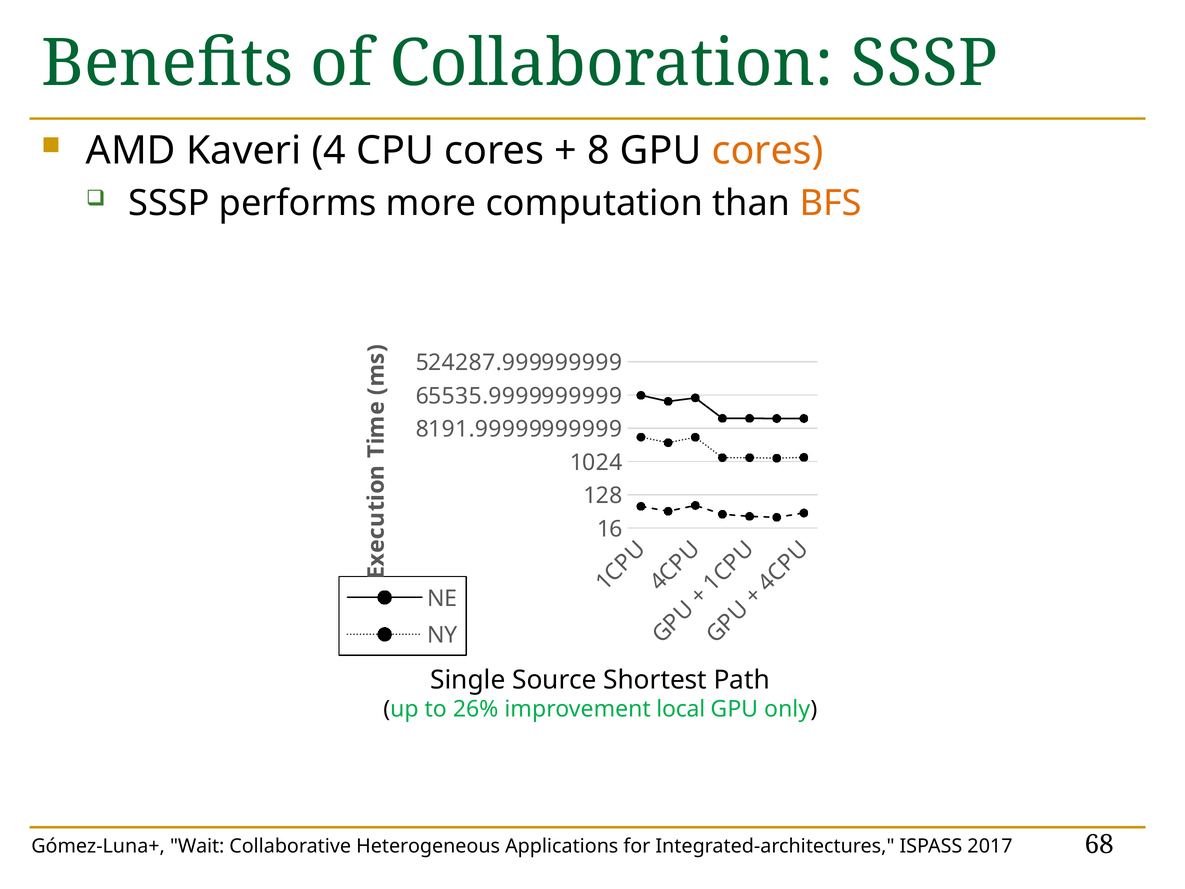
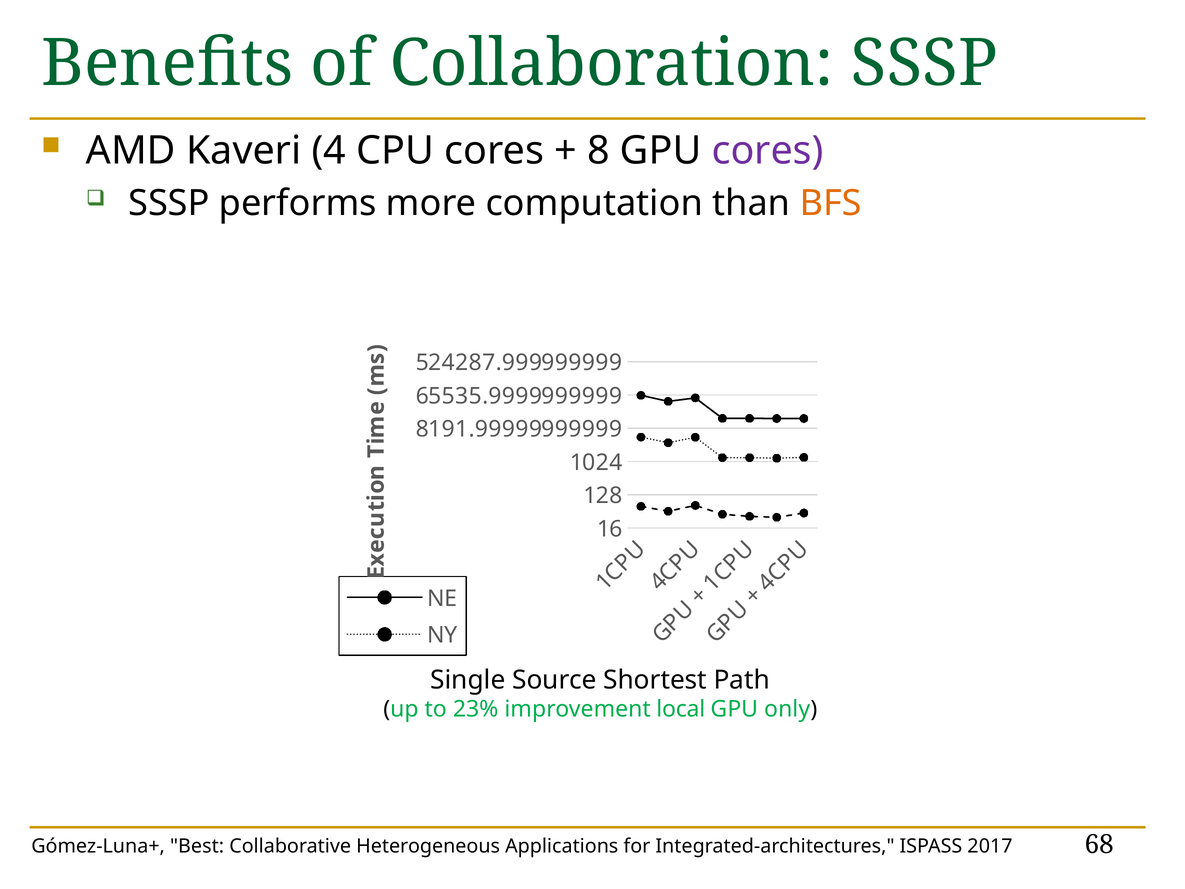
cores colour: orange -> purple (768, 151)
26%: 26% -> 23% (476, 709)
Wait: Wait -> Best (197, 846)
